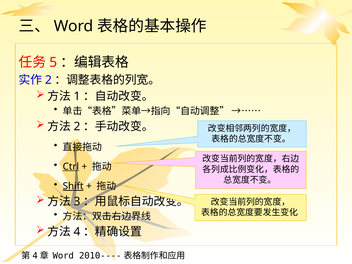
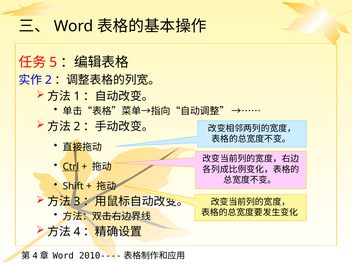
Shift underline: present -> none (73, 186)
